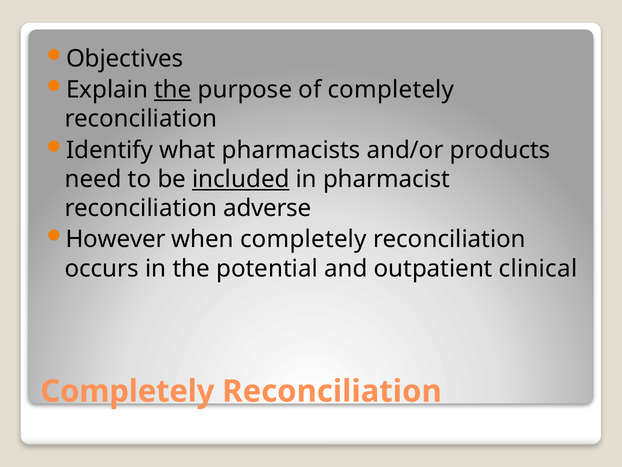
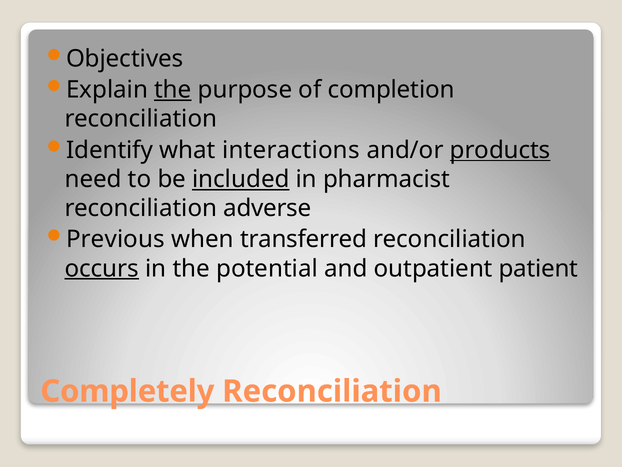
of completely: completely -> completion (391, 90)
pharmacists: pharmacists -> interactions (291, 150)
products underline: none -> present (500, 150)
However: However -> Previous (115, 239)
when completely: completely -> transferred (304, 239)
occurs underline: none -> present (102, 268)
clinical: clinical -> patient (538, 268)
